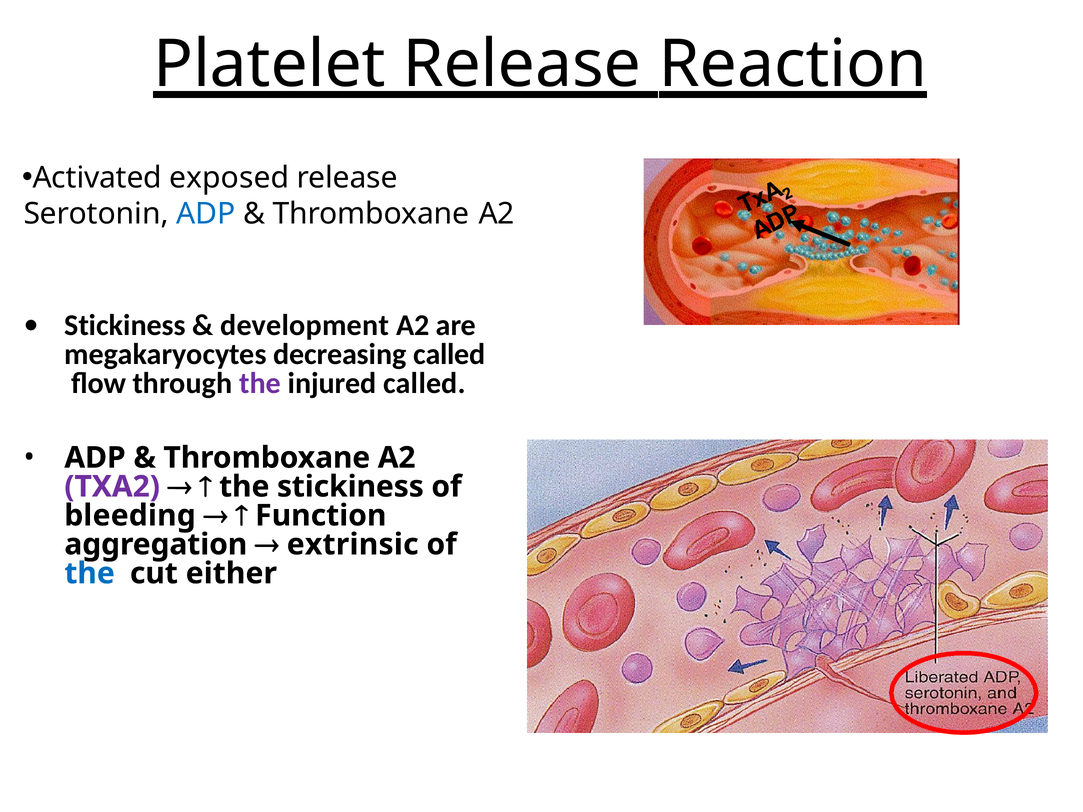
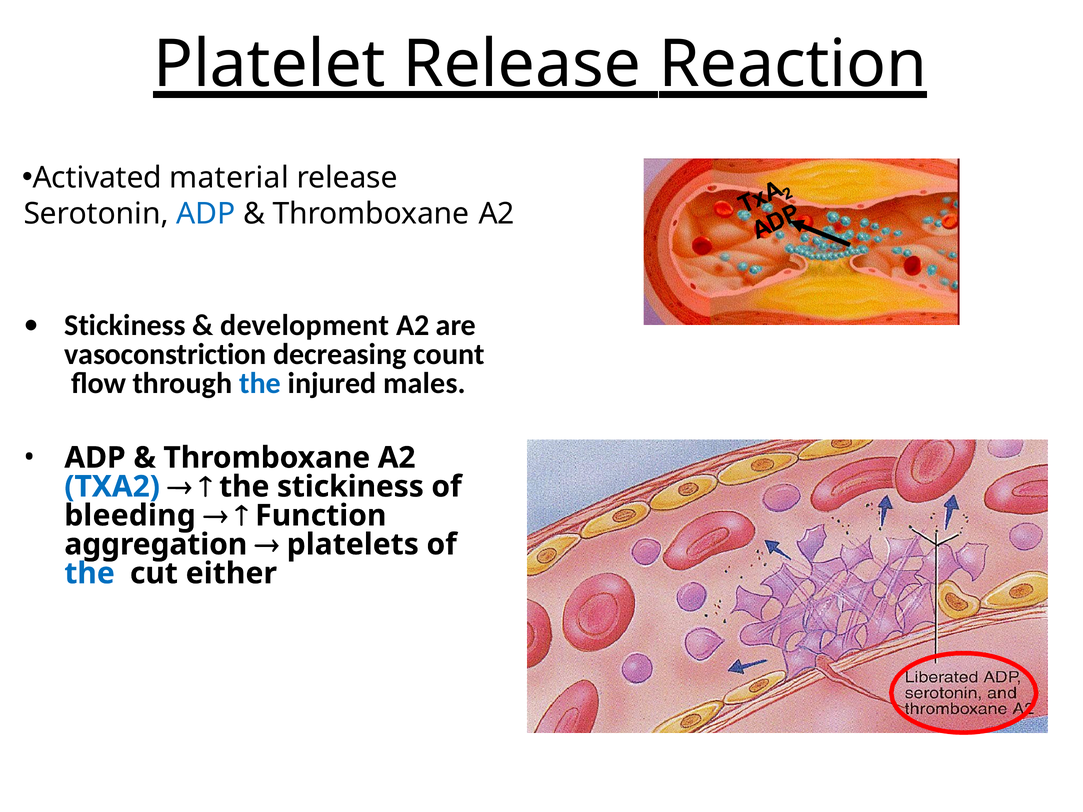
exposed: exposed -> material (229, 178)
megakaryocytes: megakaryocytes -> vasoconstriction (165, 354)
decreasing called: called -> count (449, 354)
the colour: purple -> blue (260, 383)
injured called: called -> males (424, 383)
TXA2 colour: purple -> blue (112, 487)
extrinsic: extrinsic -> platelets (353, 545)
